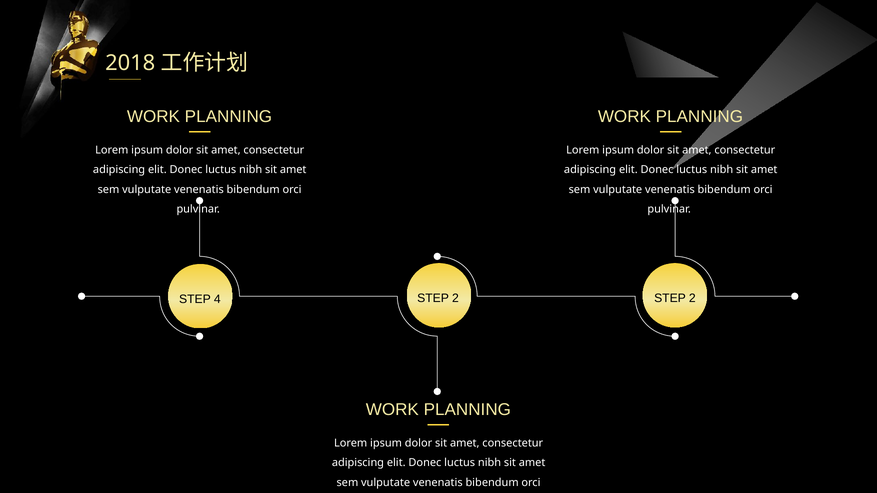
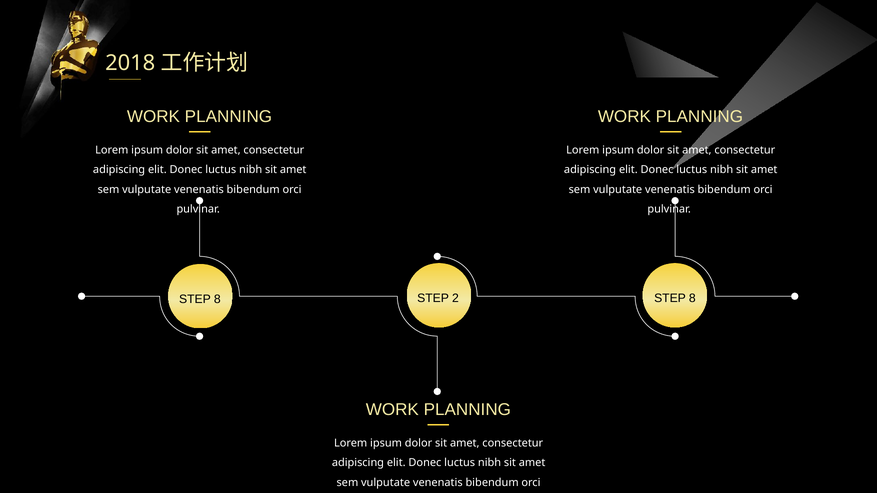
4: 4 -> 8 (217, 299)
2 STEP 2: 2 -> 8 (692, 298)
